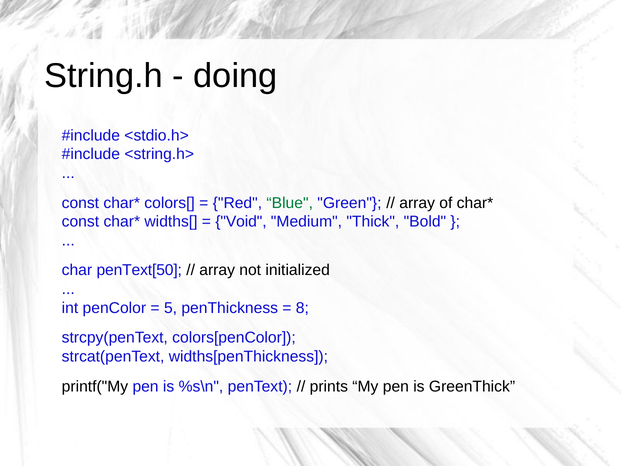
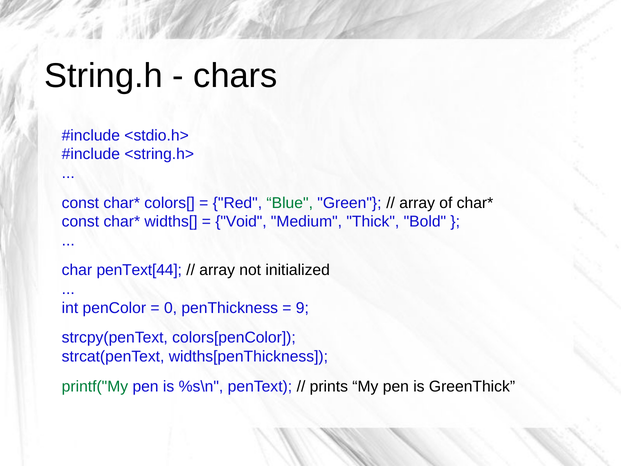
doing: doing -> chars (235, 76)
penText[50: penText[50 -> penText[44 (139, 270)
5: 5 -> 0 (171, 308)
8: 8 -> 9 (302, 308)
printf("My colour: black -> green (95, 386)
